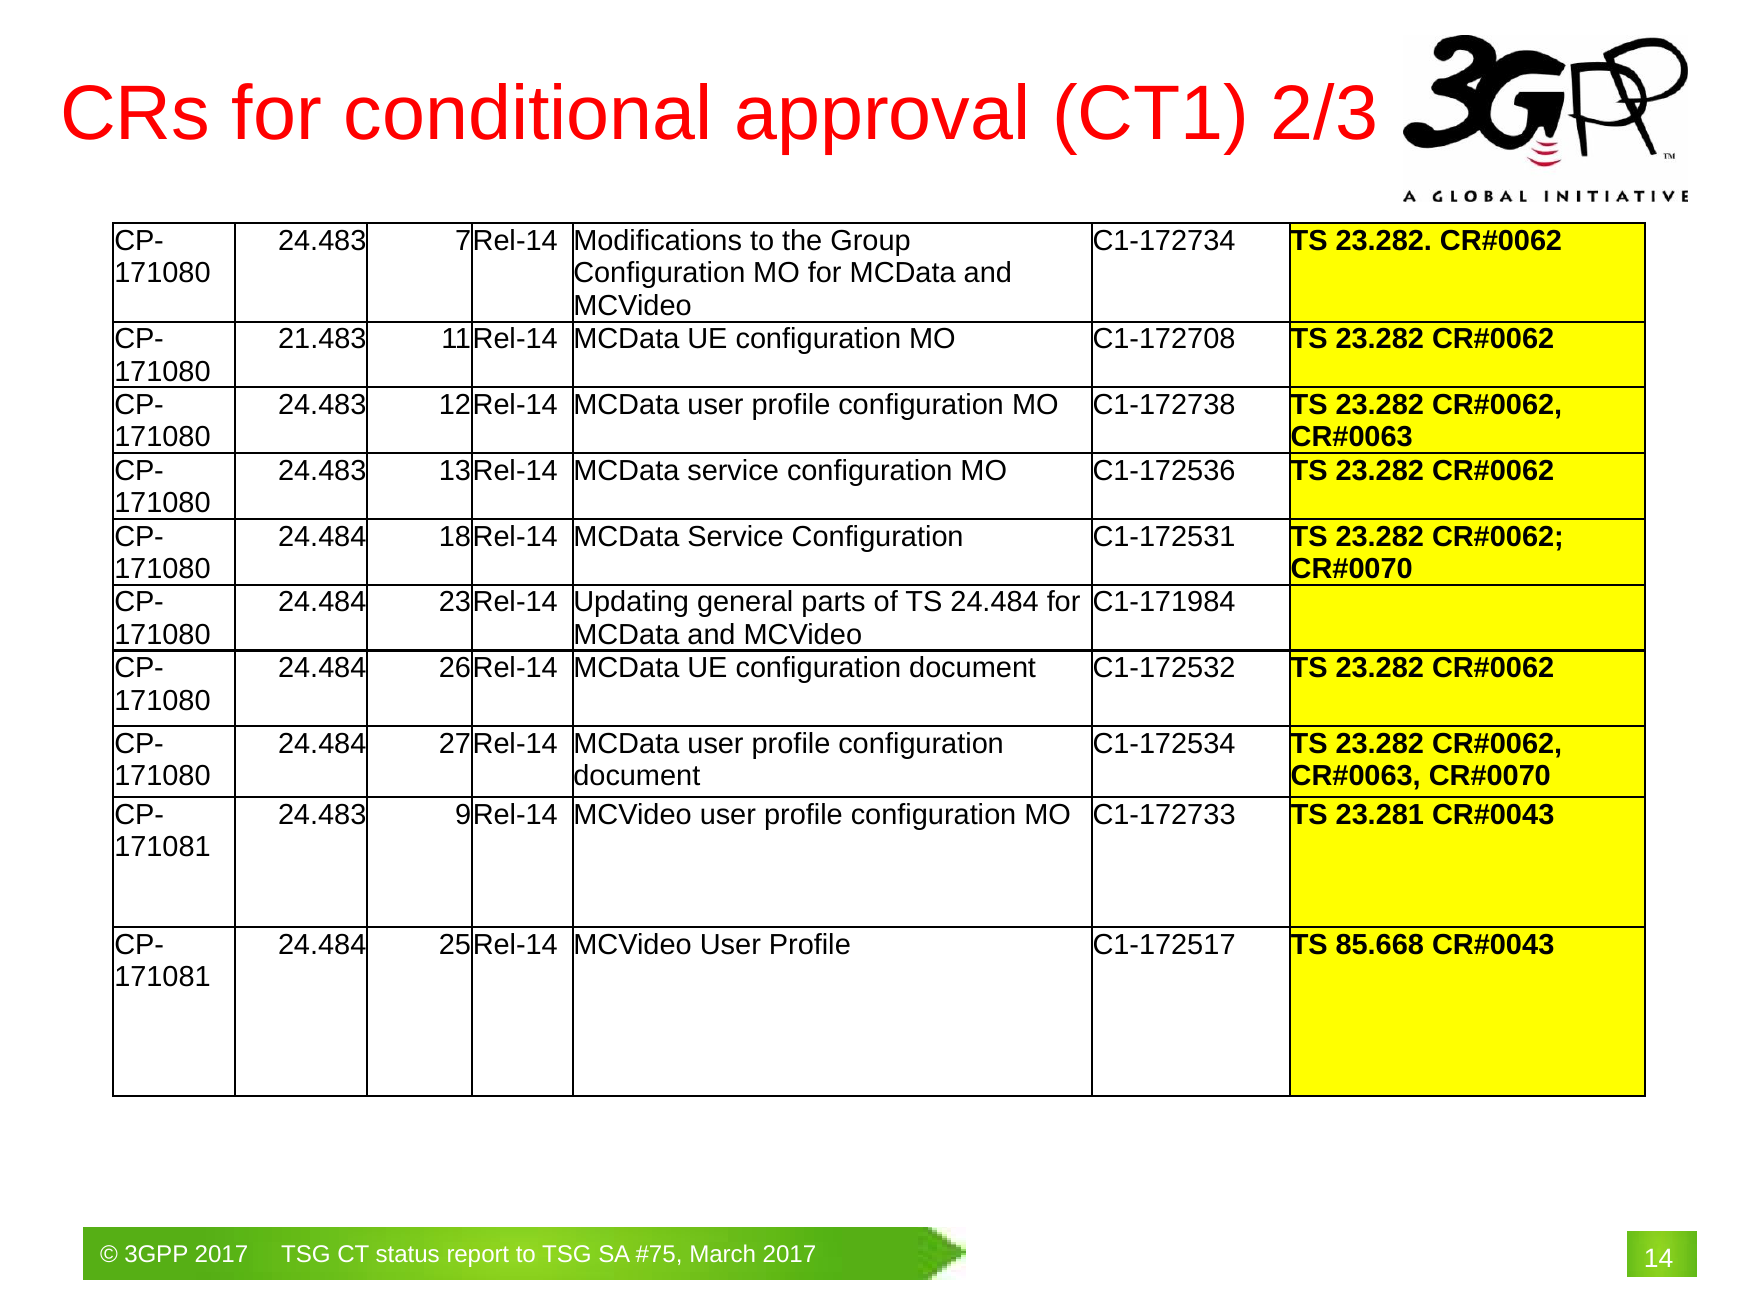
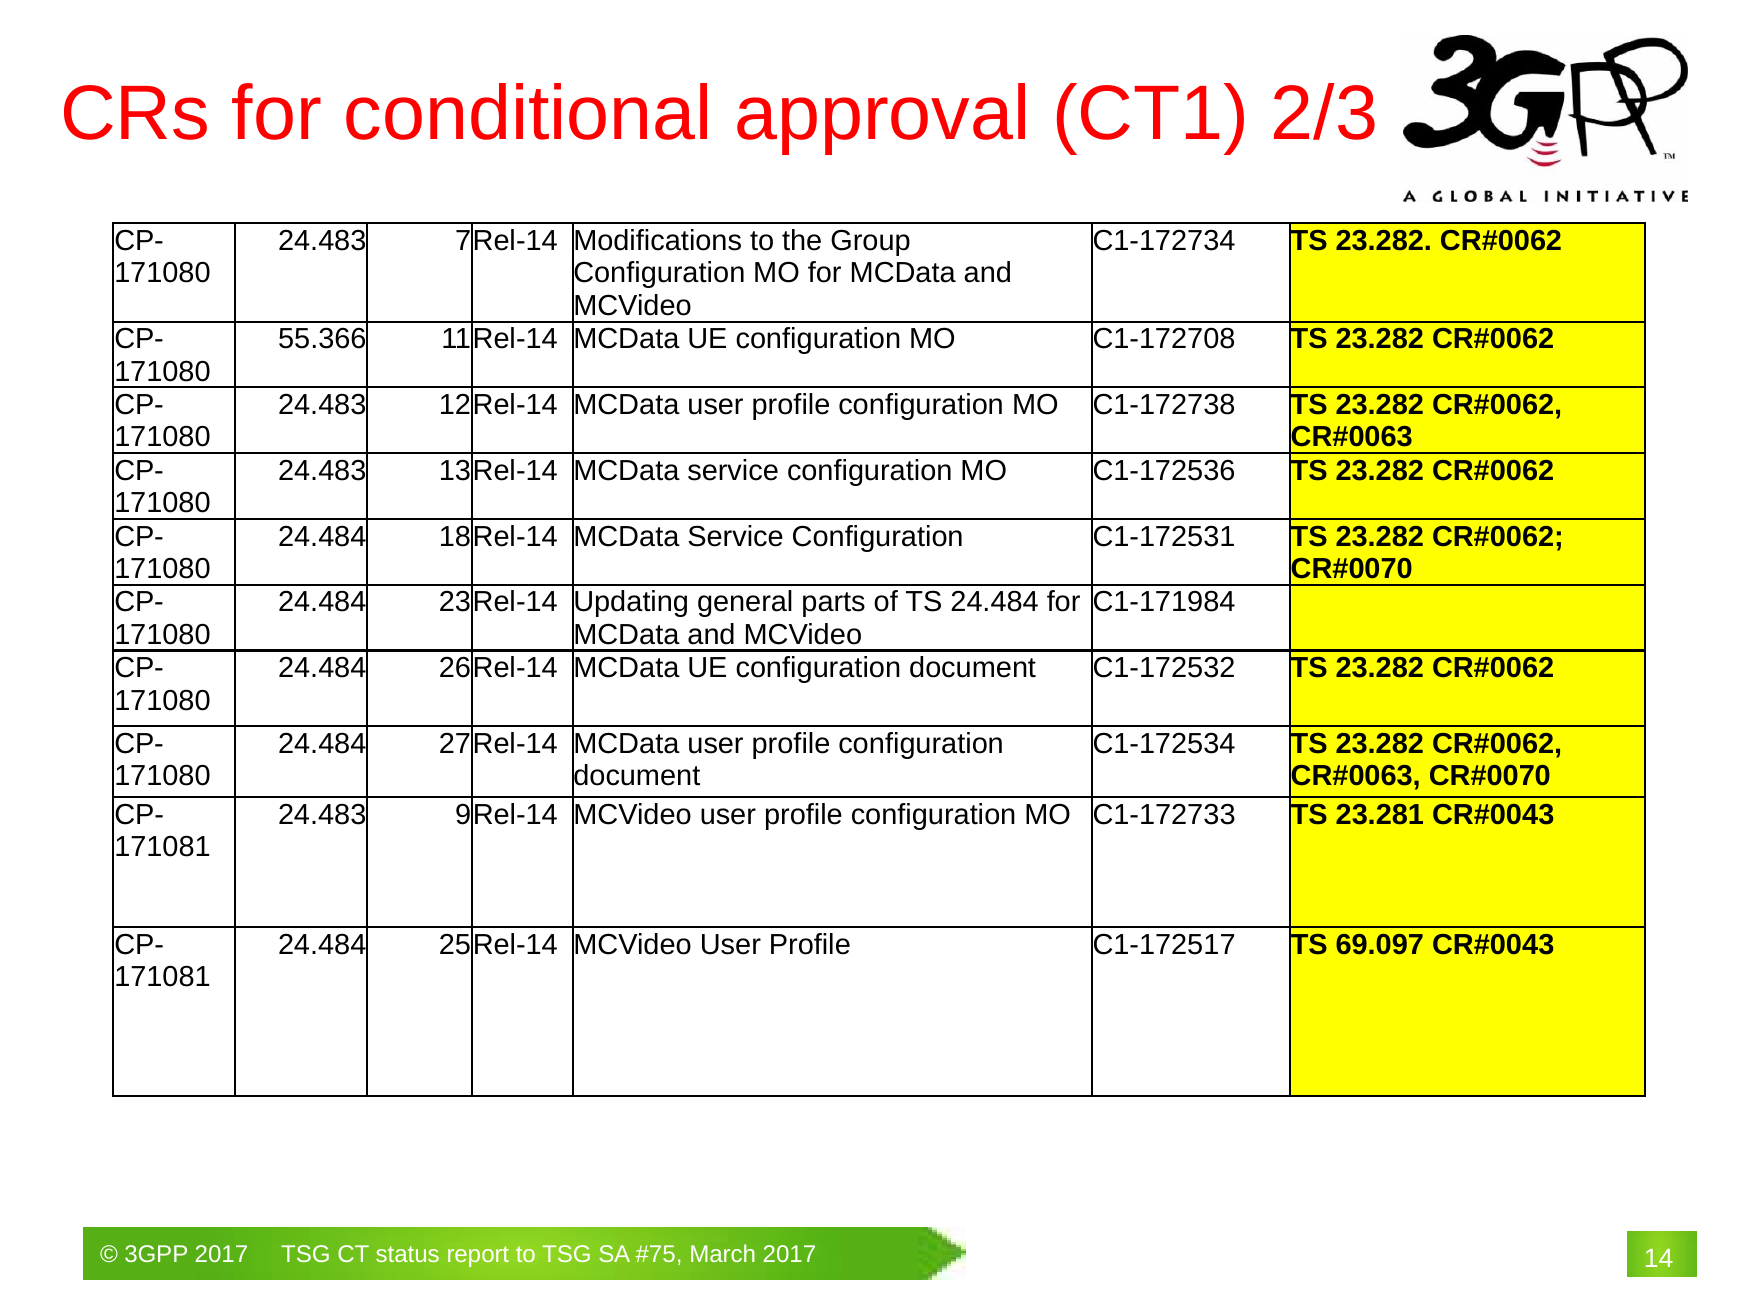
21.483: 21.483 -> 55.366 (322, 339)
85.668: 85.668 -> 69.097 (1380, 944)
